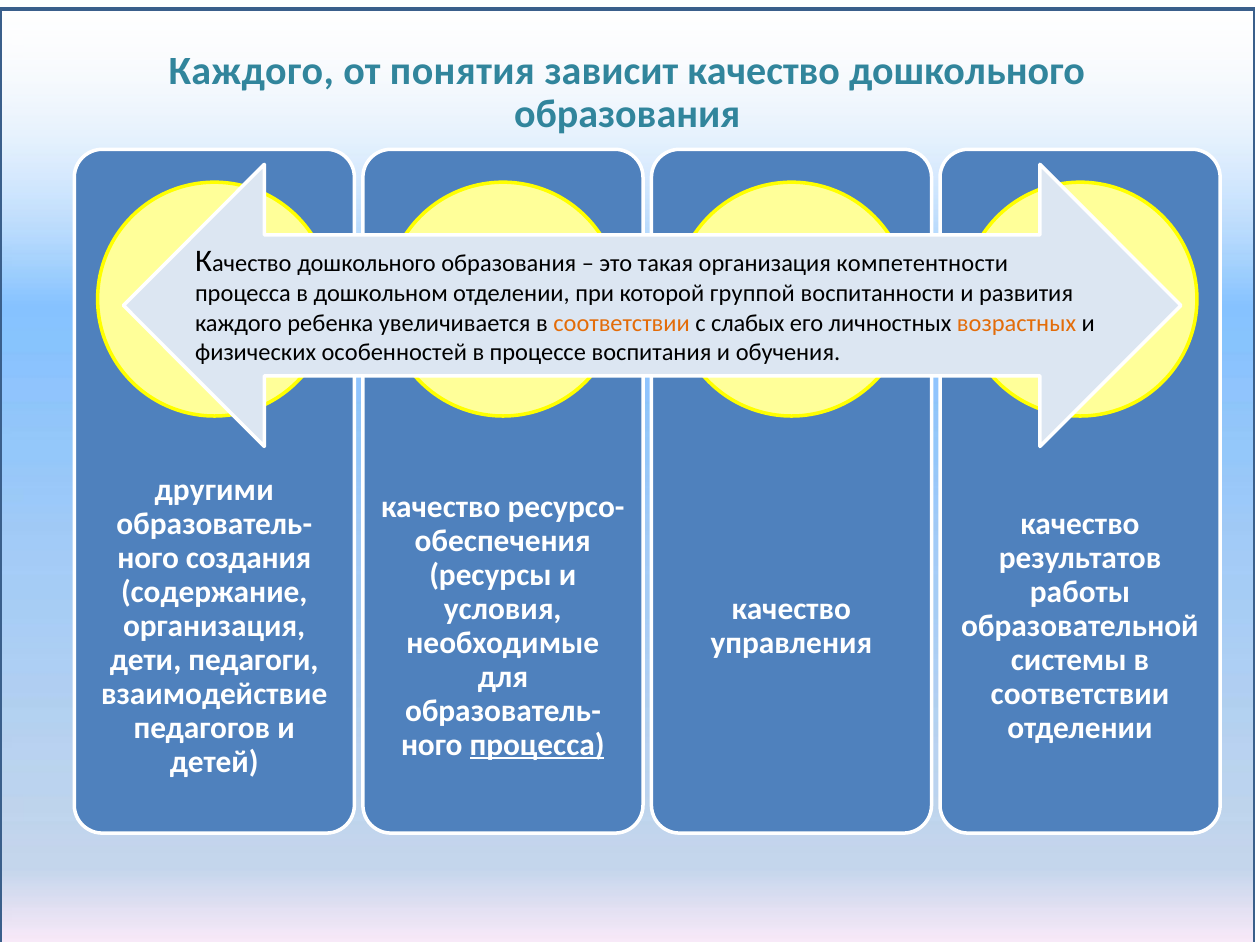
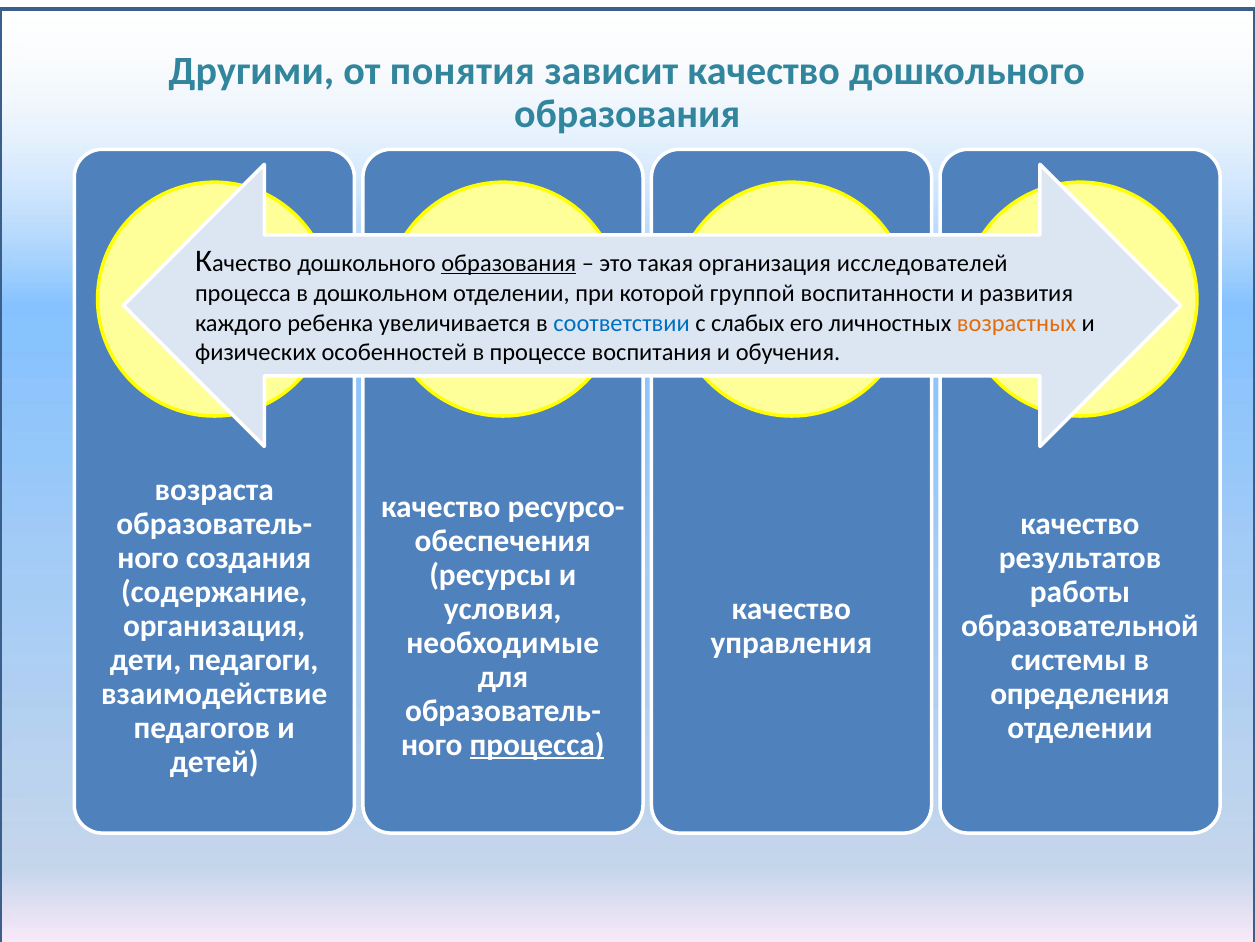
Каждого: Каждого -> Другими (251, 71)
образования underline: none -> present (509, 263)
компетентности: компетентности -> исследователей (922, 263)
соответствии colour: orange -> blue (622, 323)
другими: другими -> возраста (214, 490)
соответствии: соответствии -> определения (1080, 693)
